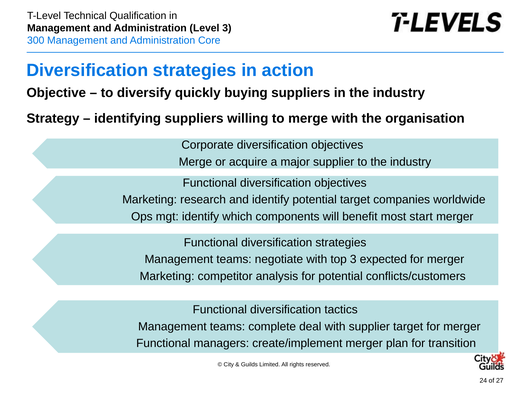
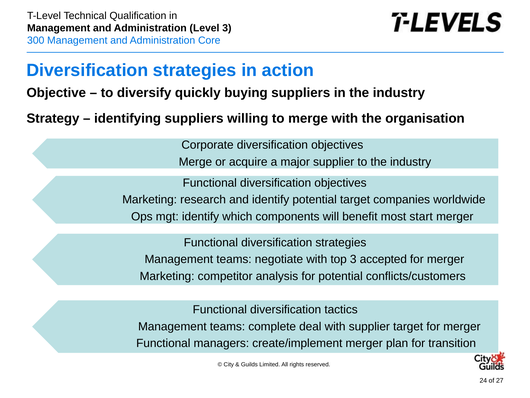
expected: expected -> accepted (383, 259)
